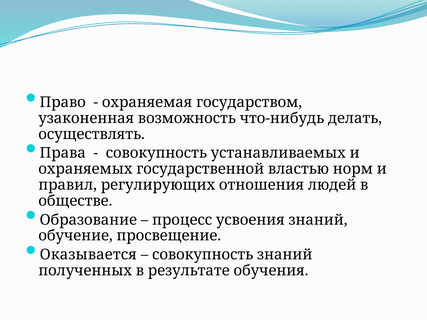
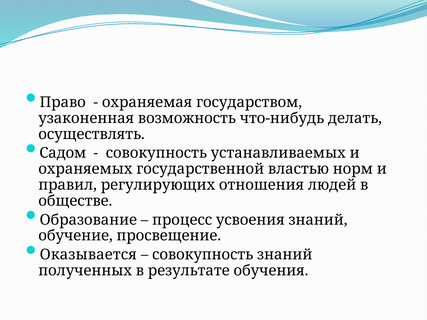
Права: Права -> Садом (63, 153)
